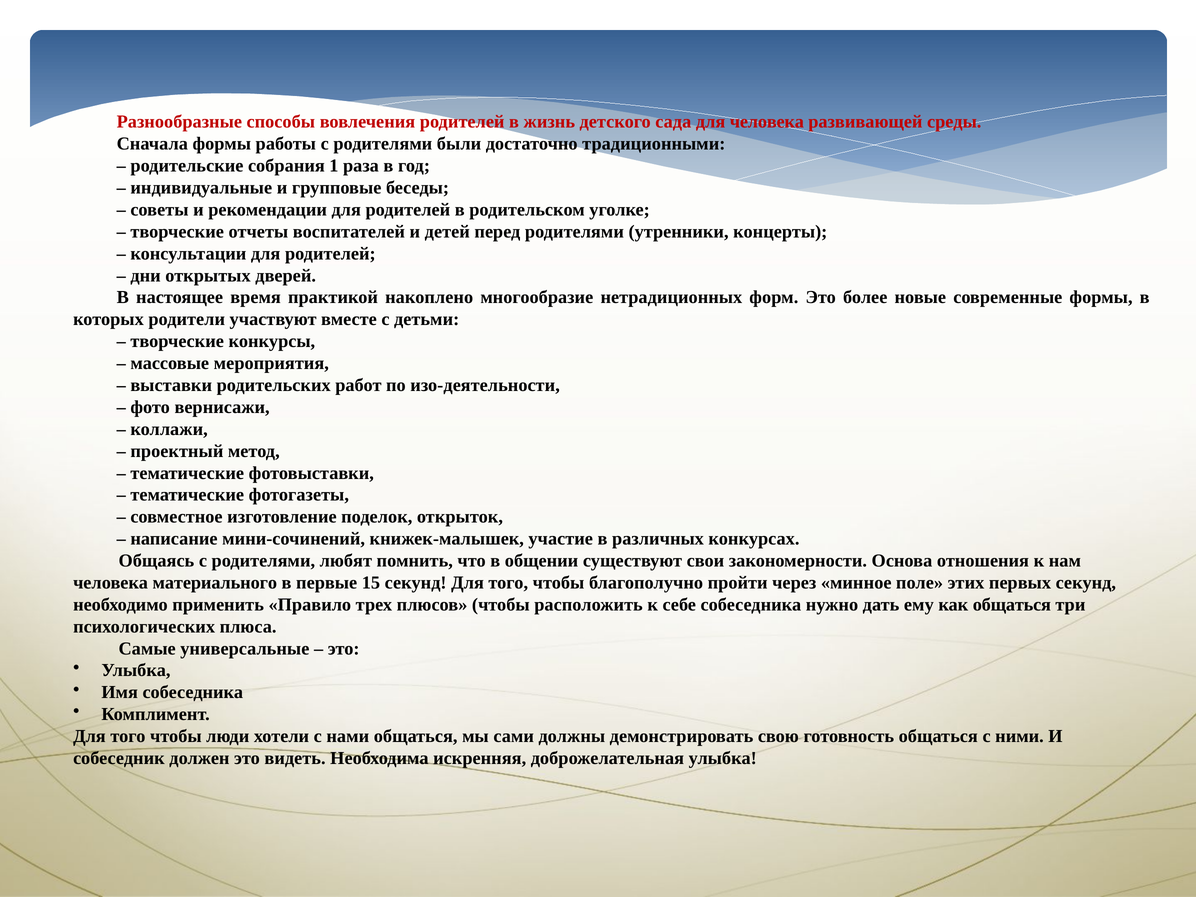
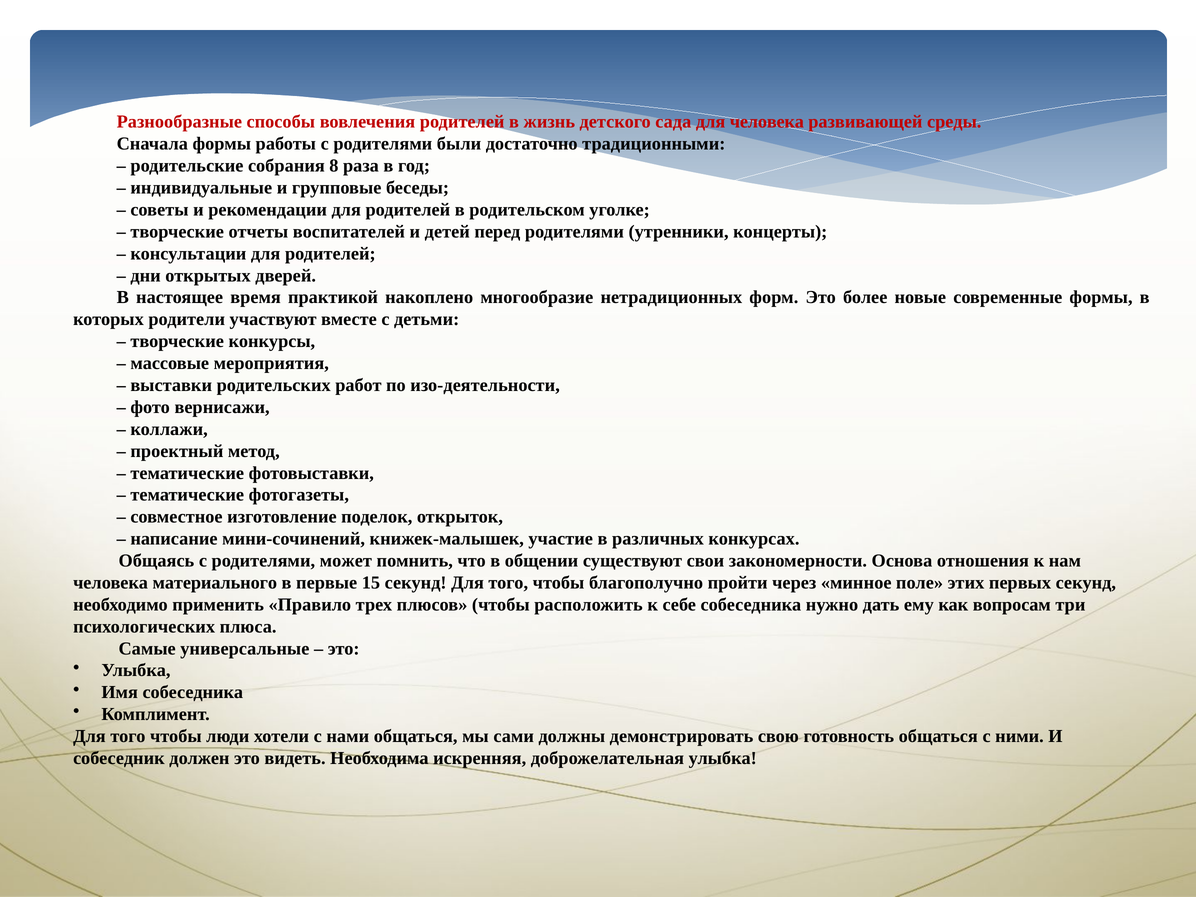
1: 1 -> 8 (334, 166)
любят: любят -> может (346, 561)
как общаться: общаться -> вопросам (1012, 605)
